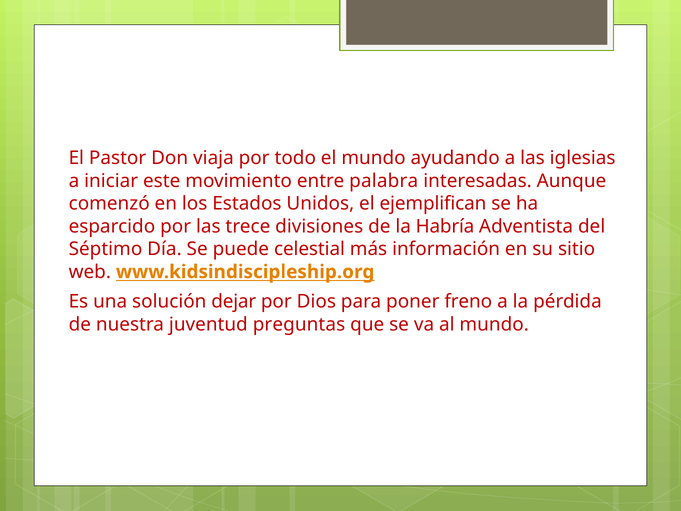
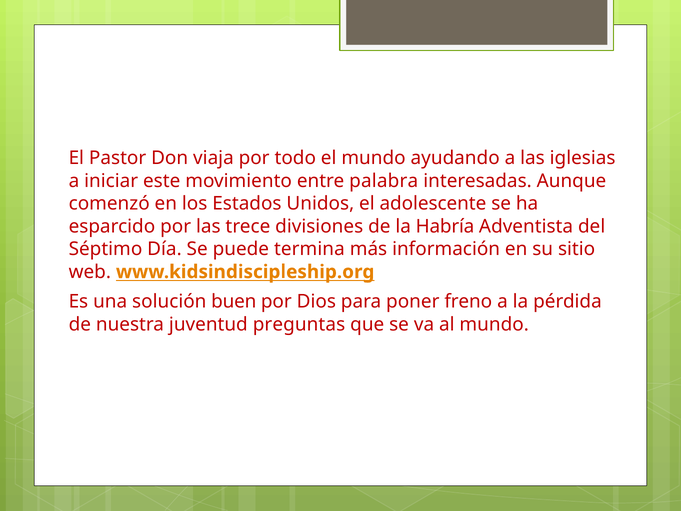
ejemplifican: ejemplifican -> adolescente (433, 204)
celestial: celestial -> termina (309, 249)
dejar: dejar -> buen (234, 301)
